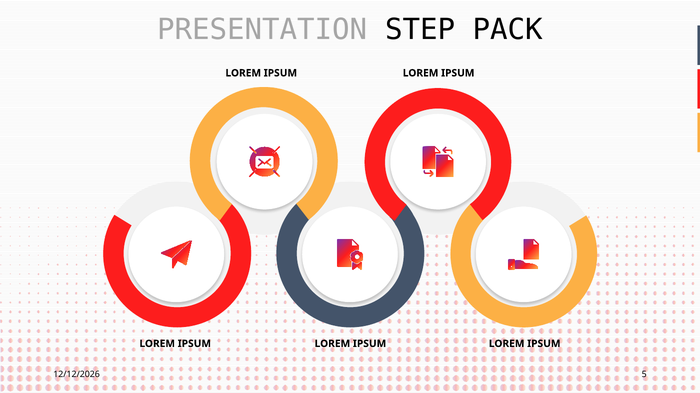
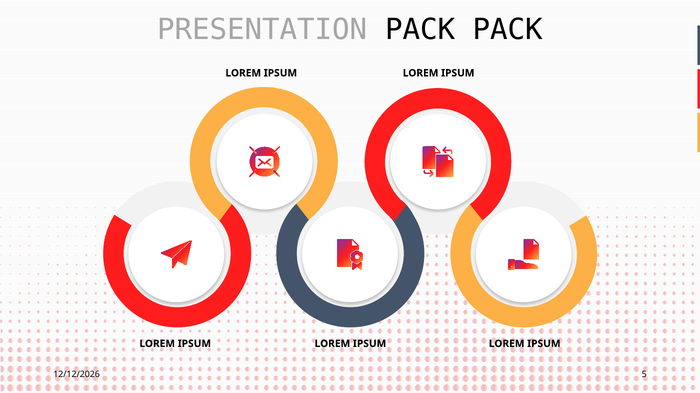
PRESENTATION STEP: STEP -> PACK (420, 30)
